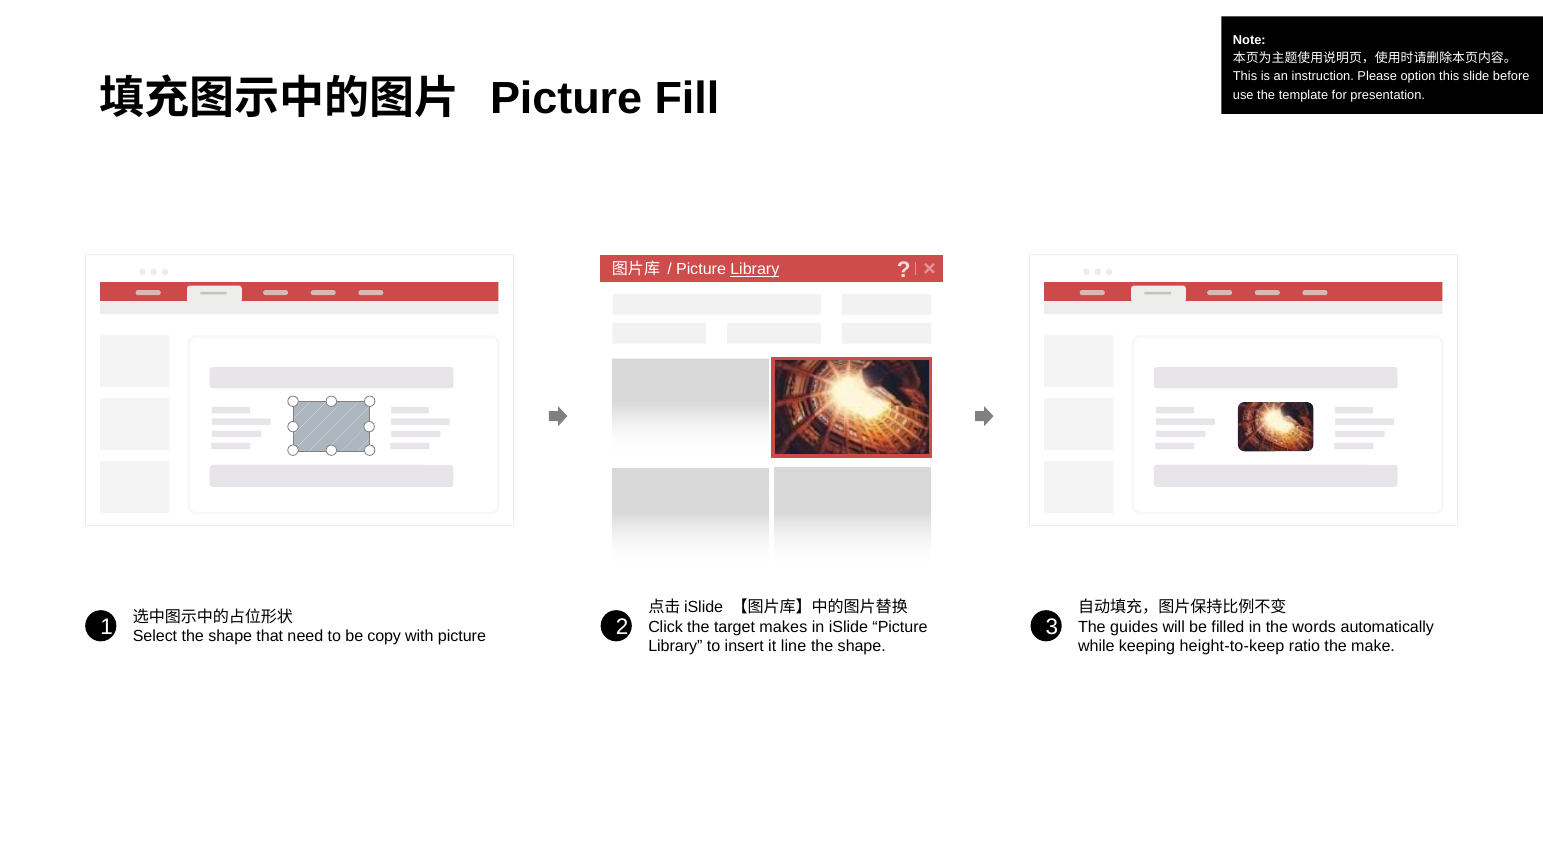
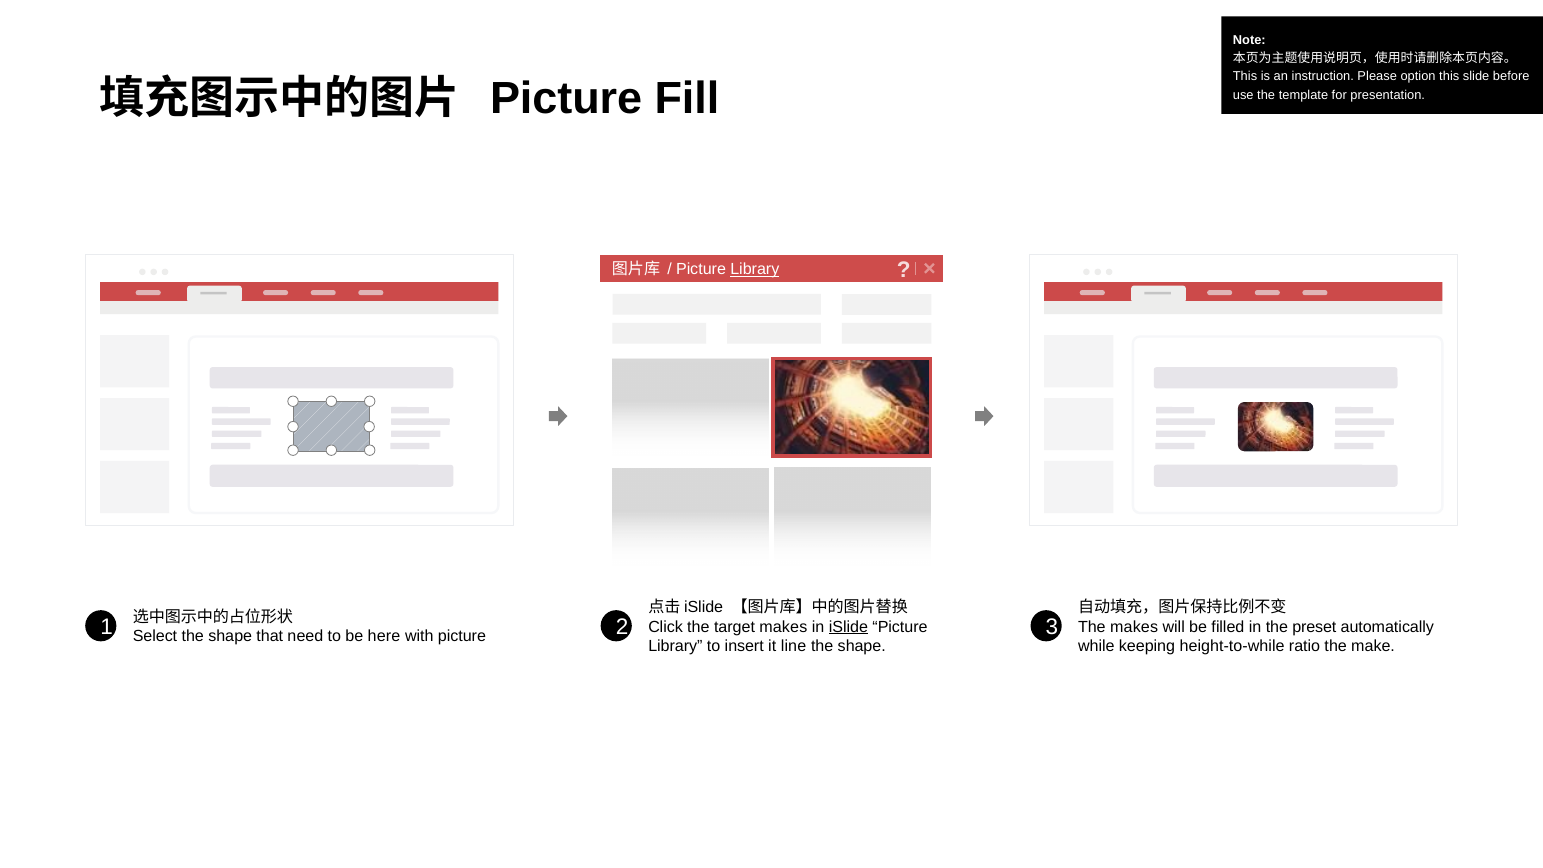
iSlide underline: none -> present (848, 627)
The guides: guides -> makes (1134, 627)
words: words -> preset (1314, 627)
copy: copy -> here (384, 637)
height-to-keep: height-to-keep -> height-to-while (1232, 646)
